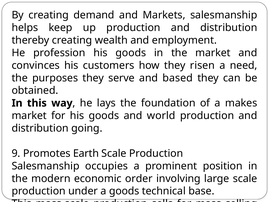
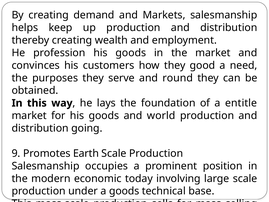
risen: risen -> good (202, 65)
based: based -> round (178, 78)
makes: makes -> entitle (241, 103)
order: order -> today (139, 178)
